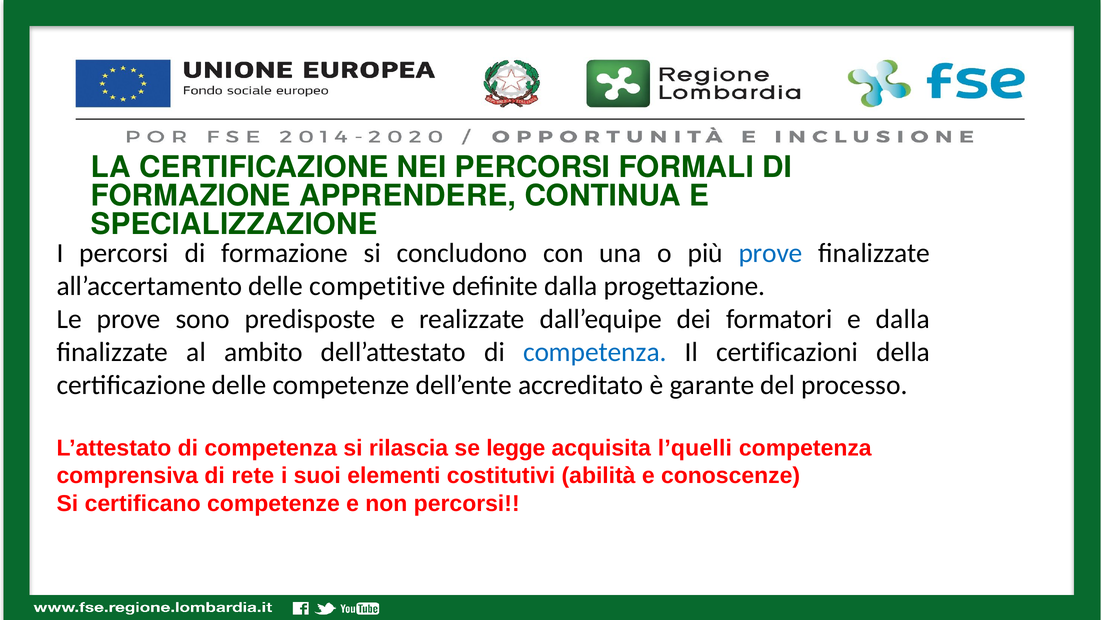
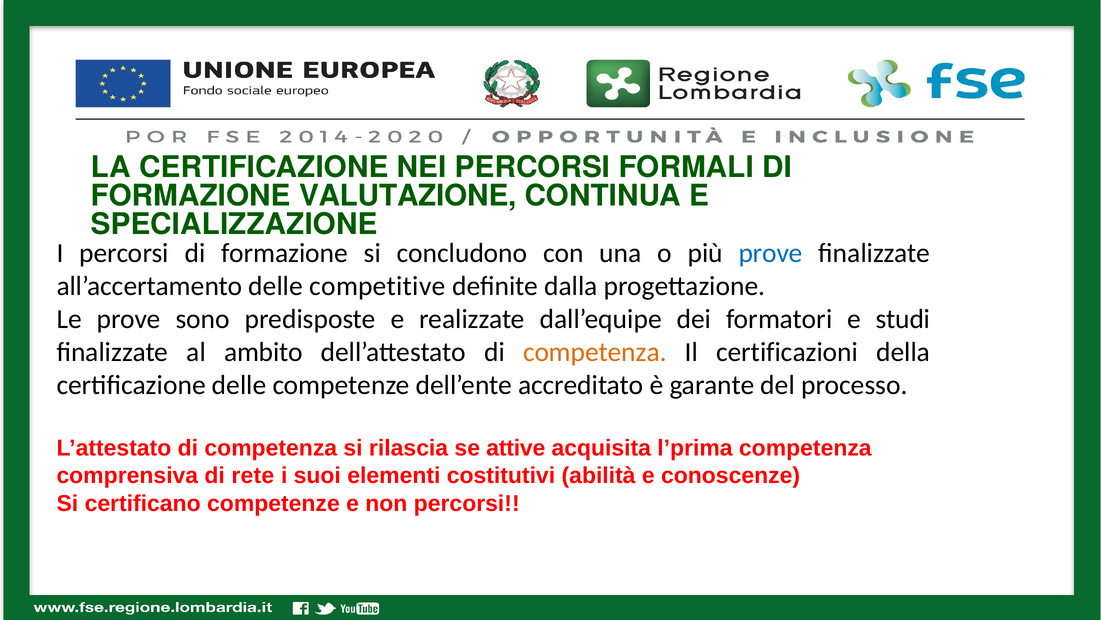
APPRENDERE: APPRENDERE -> VALUTAZIONE (408, 196)
e dalla: dalla -> studi (903, 319)
competenza colour: blue -> orange (595, 352)
legge: legge -> attive (516, 448)
l’quelli: l’quelli -> l’prima (695, 448)
